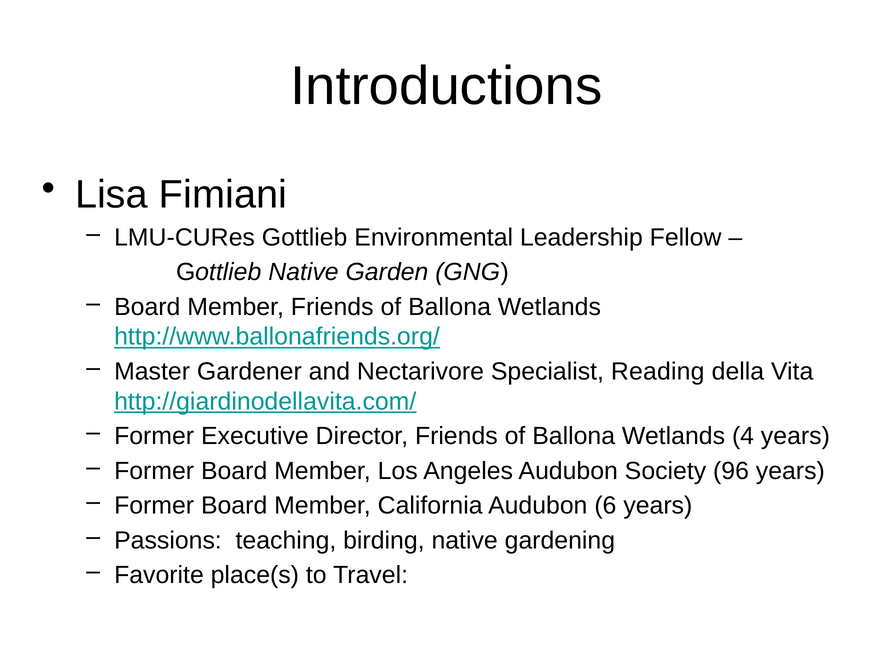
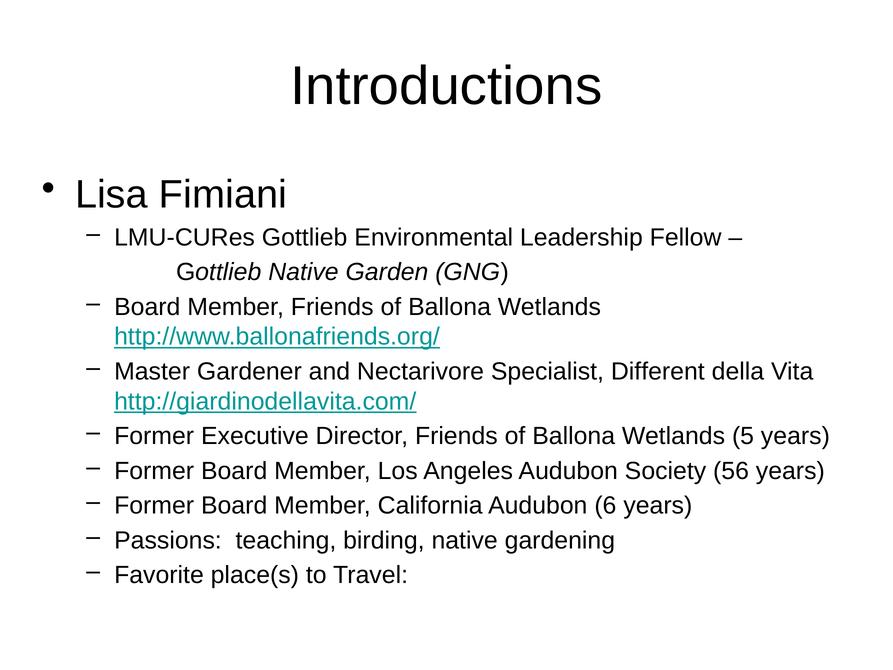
Reading: Reading -> Different (658, 371)
4: 4 -> 5 (743, 436)
96: 96 -> 56 (731, 471)
